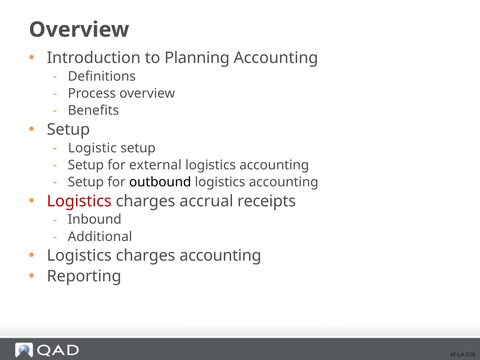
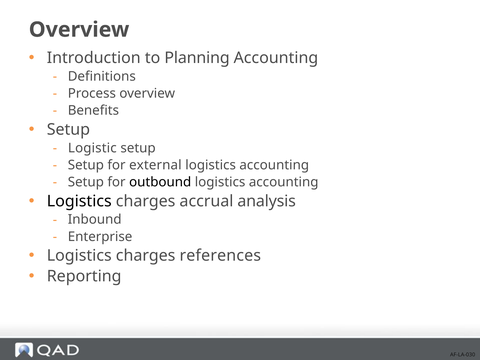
Logistics colour: red -> black (79, 201)
receipts: receipts -> analysis (267, 201)
Additional: Additional -> Enterprise (100, 237)
charges accounting: accounting -> references (220, 256)
